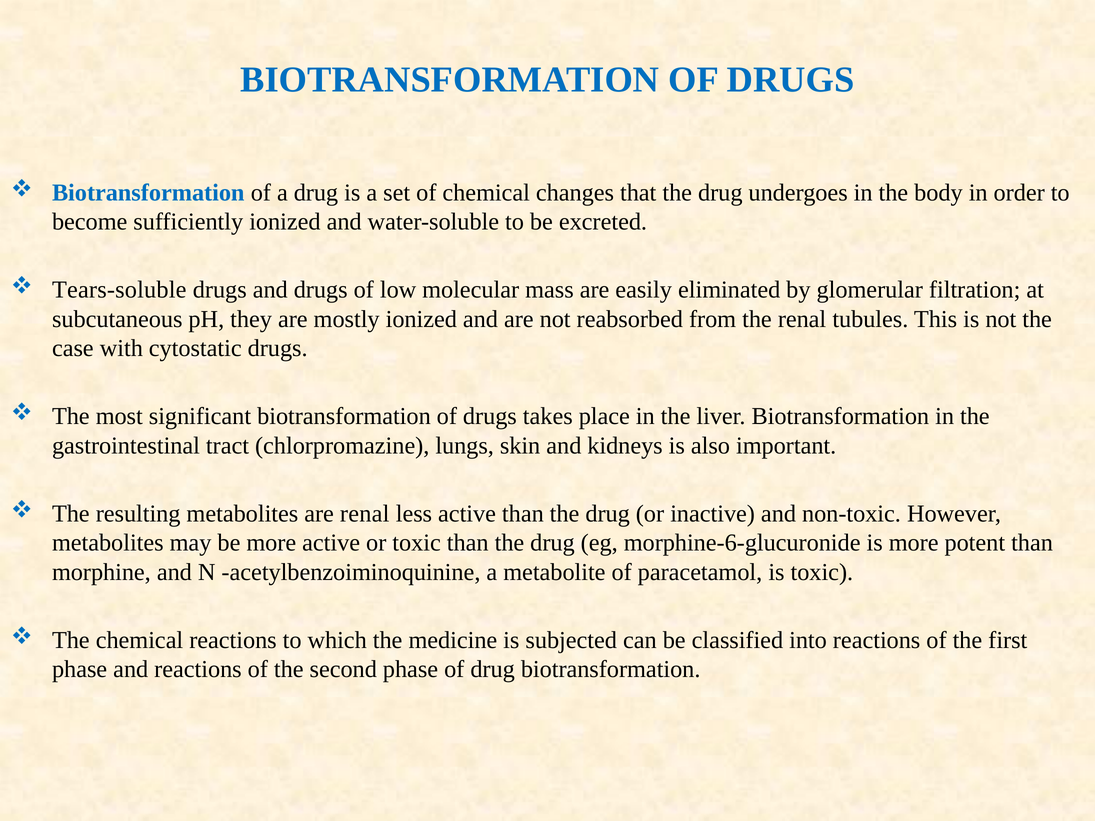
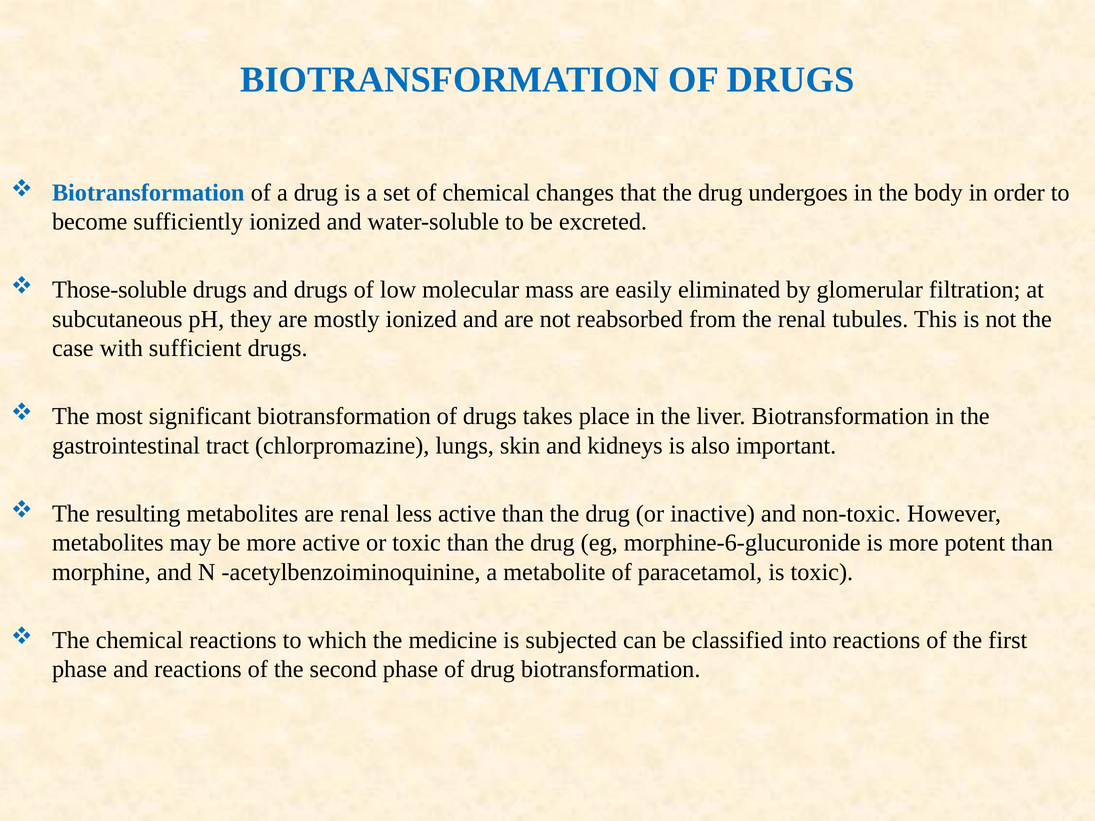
Tears-soluble: Tears-soluble -> Those-soluble (119, 290)
cytostatic: cytostatic -> sufficient (195, 348)
